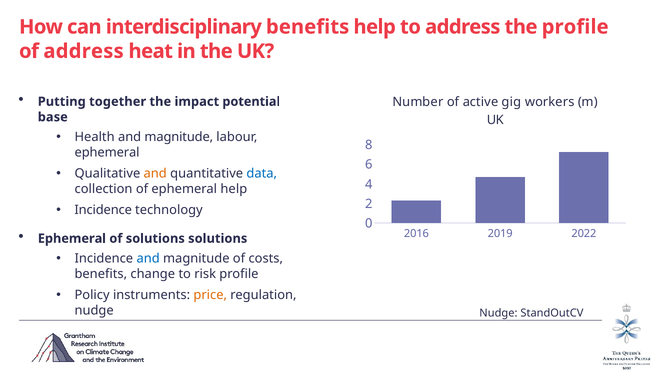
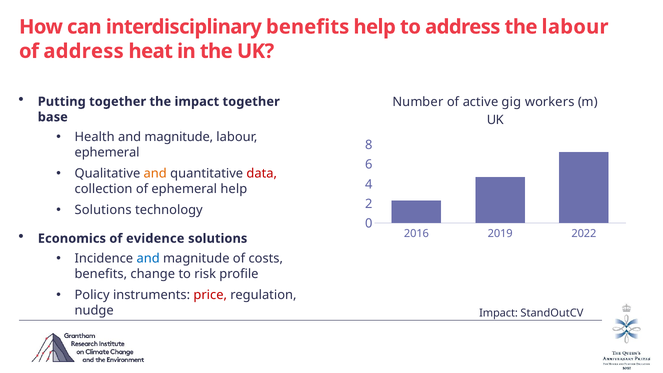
the profile: profile -> labour (575, 27)
impact potential: potential -> together (251, 102)
data colour: blue -> red (262, 174)
Incidence: Incidence -> Solutions (103, 210)
Ephemeral: Ephemeral -> Economics (72, 238)
of solutions: solutions -> evidence (155, 238)
price colour: orange -> red (210, 295)
nudge Nudge: Nudge -> Impact (499, 313)
